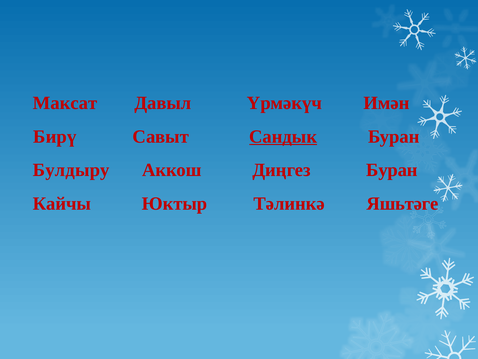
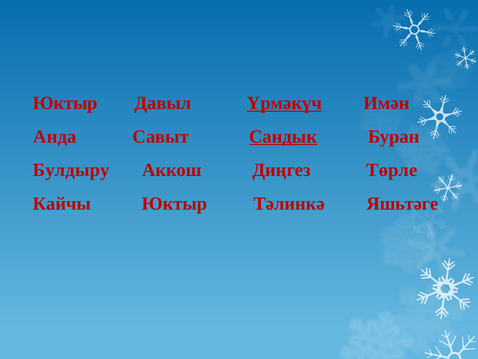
Максат: Максат -> Юктыр (65, 103)
Үрмәкүч underline: none -> present (284, 103)
Бирү: Бирү -> Анда (55, 136)
Диңгез Буран: Буран -> Төрле (392, 170)
